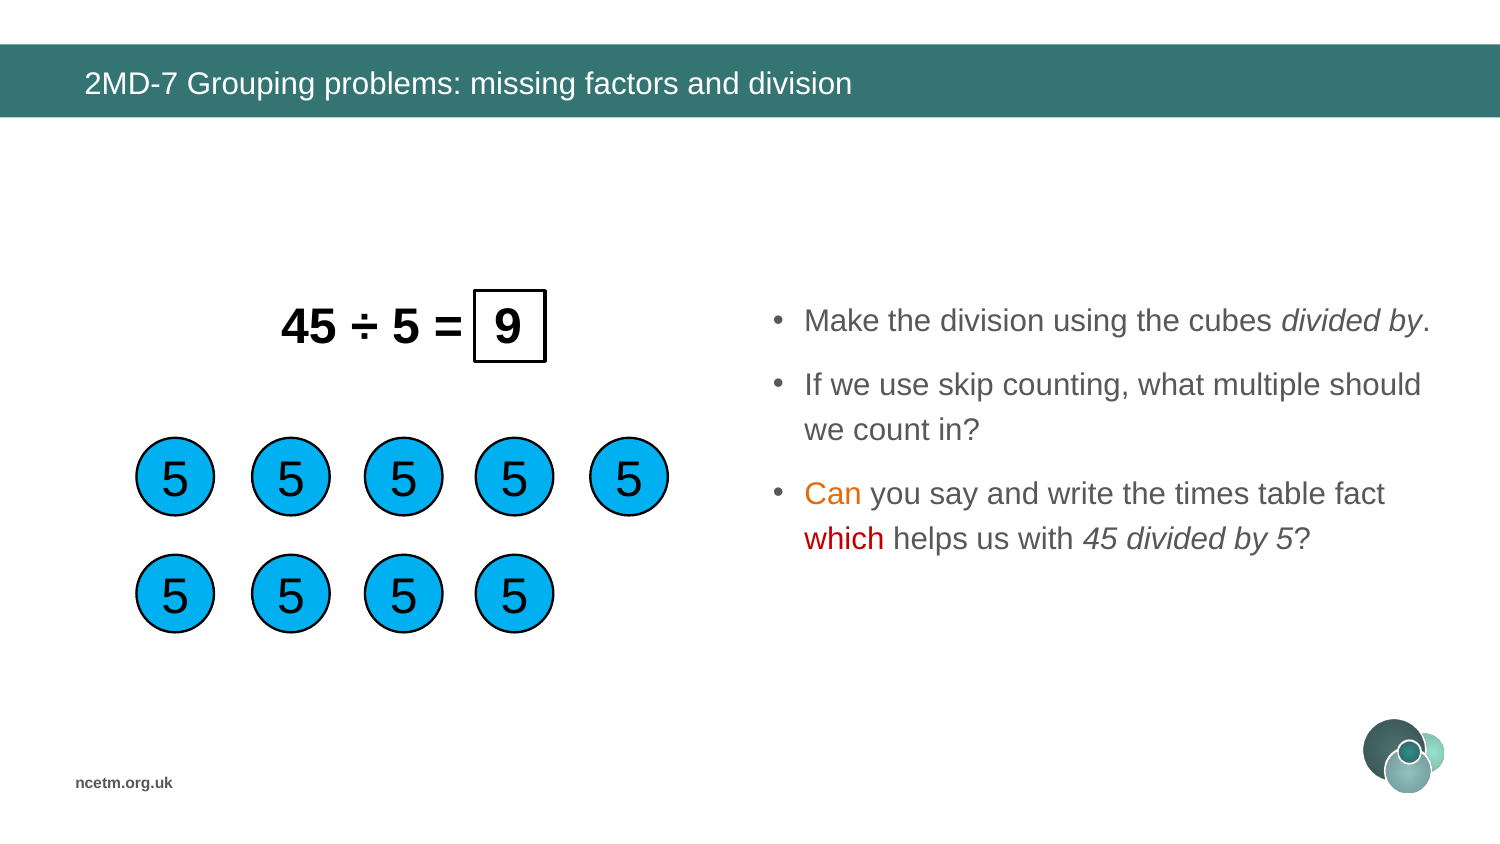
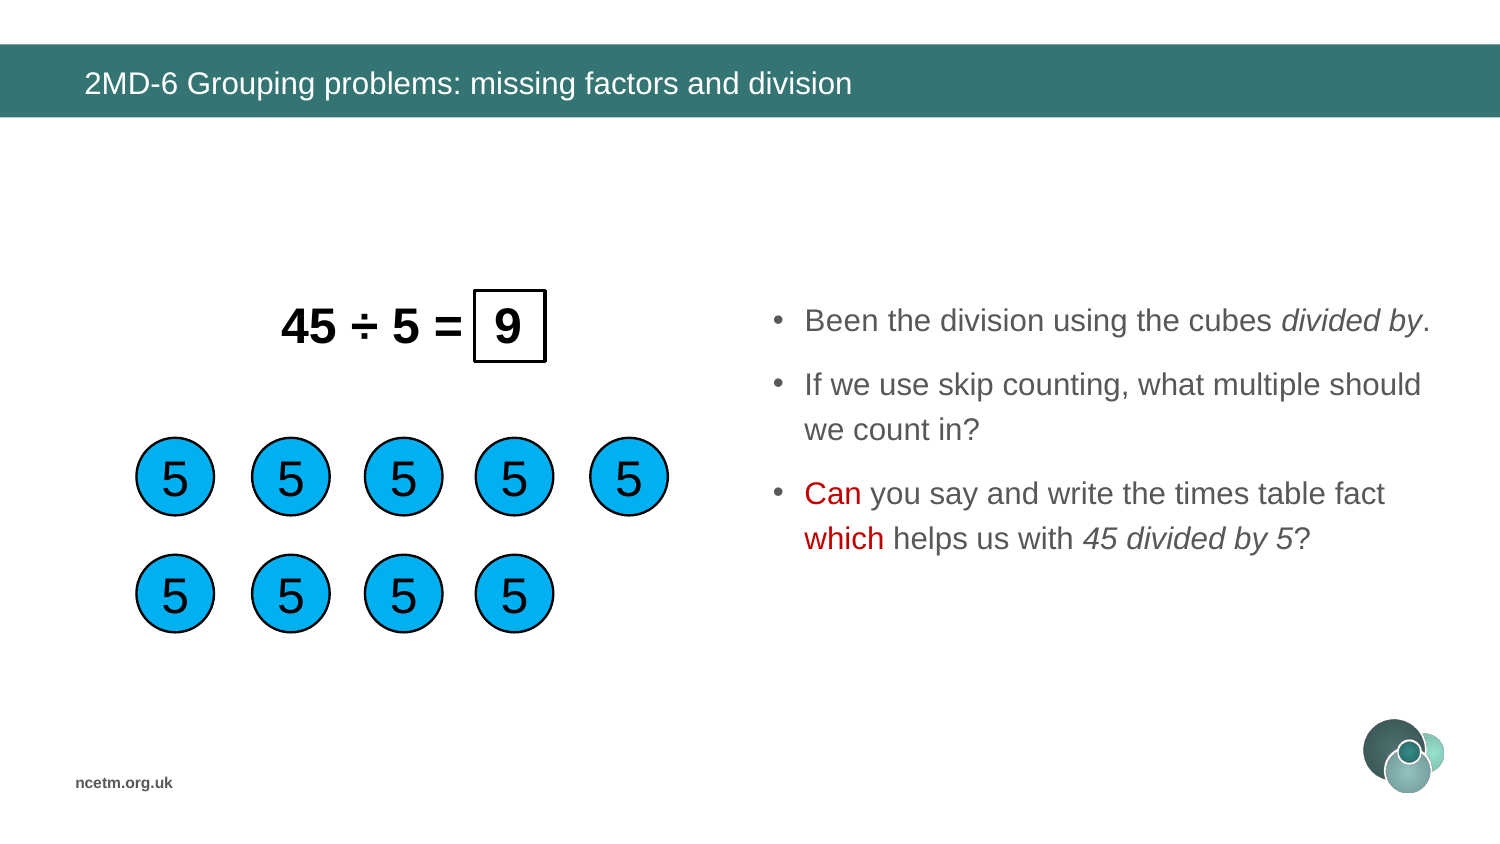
2MD-7: 2MD-7 -> 2MD-6 (131, 84)
Make: Make -> Been (842, 322)
Can colour: orange -> red (833, 494)
